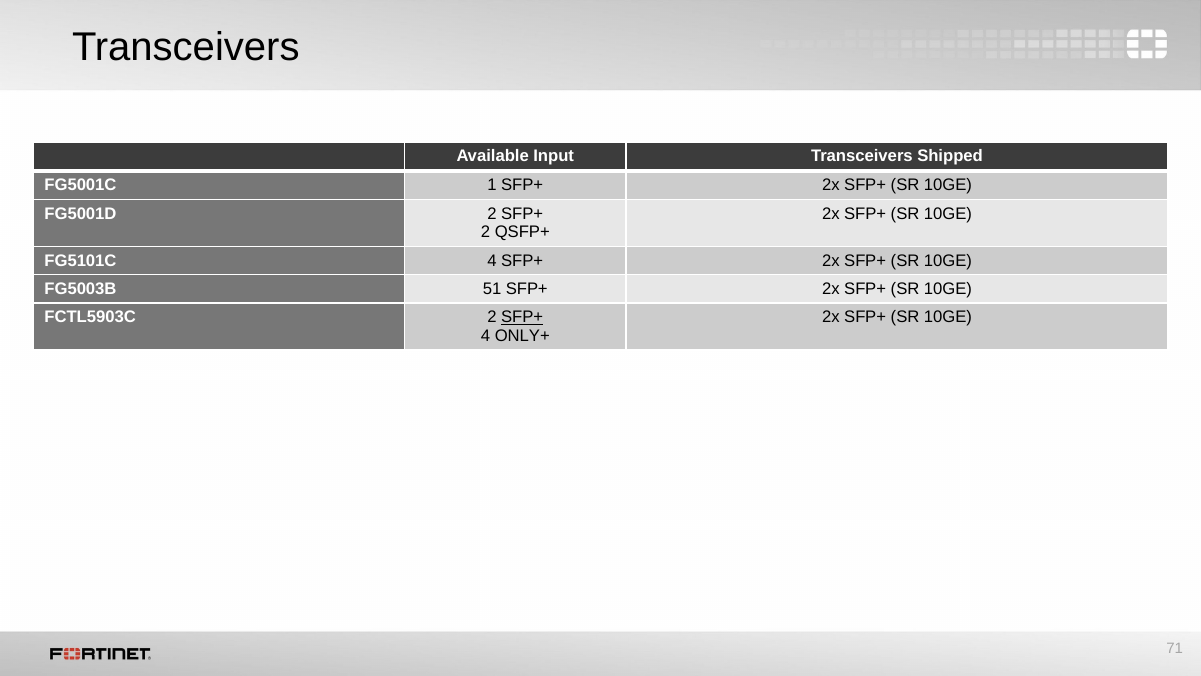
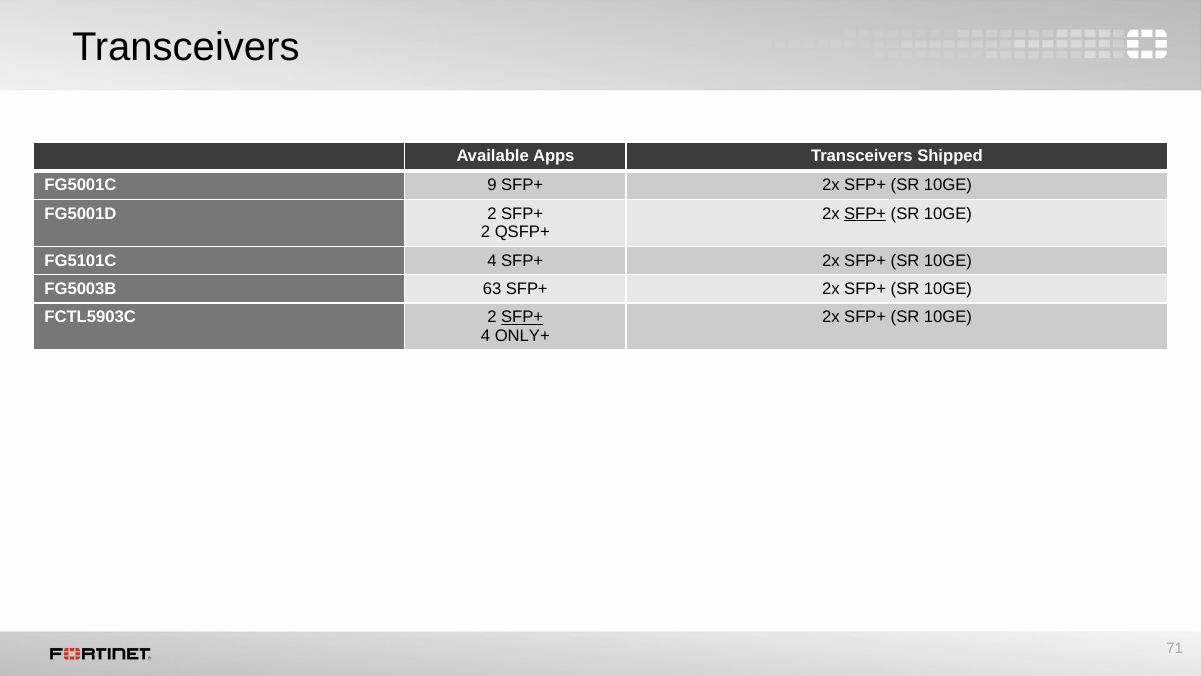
Input: Input -> Apps (554, 156)
1: 1 -> 9 (492, 185)
SFP+ underline: none -> present (865, 214)
51: 51 -> 63 (492, 289)
